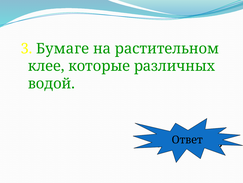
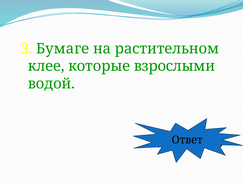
различных: различных -> взрослыми (174, 66)
